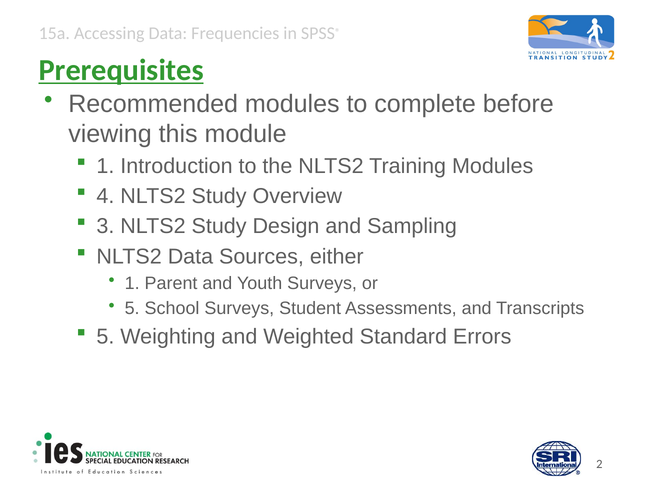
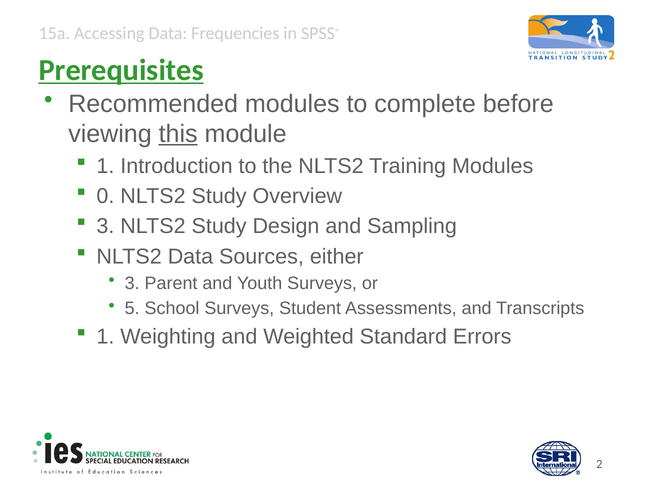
this underline: none -> present (178, 134)
4: 4 -> 0 (105, 196)
1: 1 -> 3 (132, 283)
5: 5 -> 1 (105, 337)
